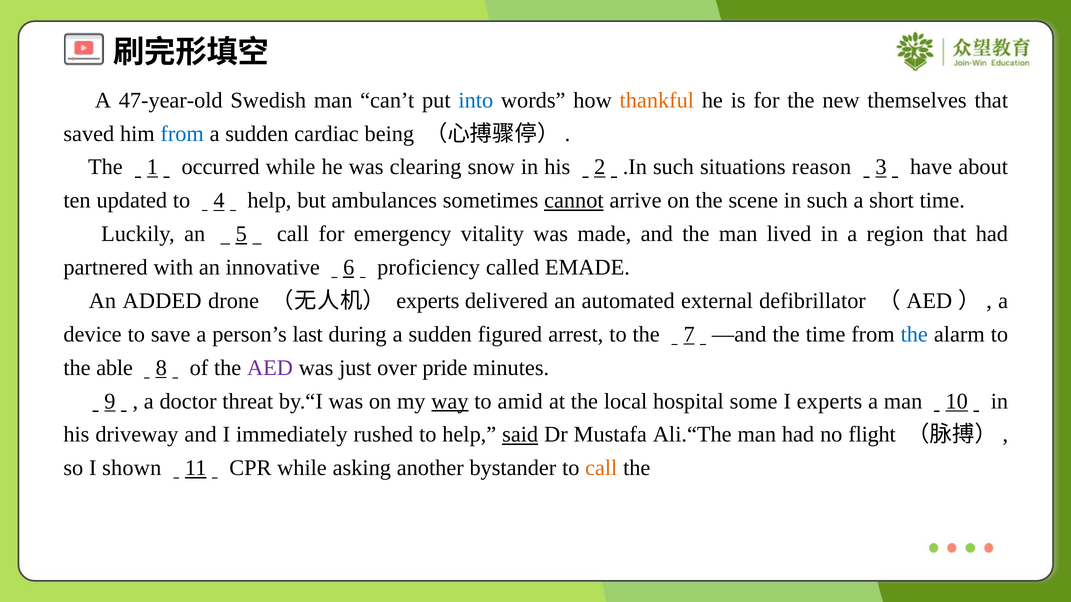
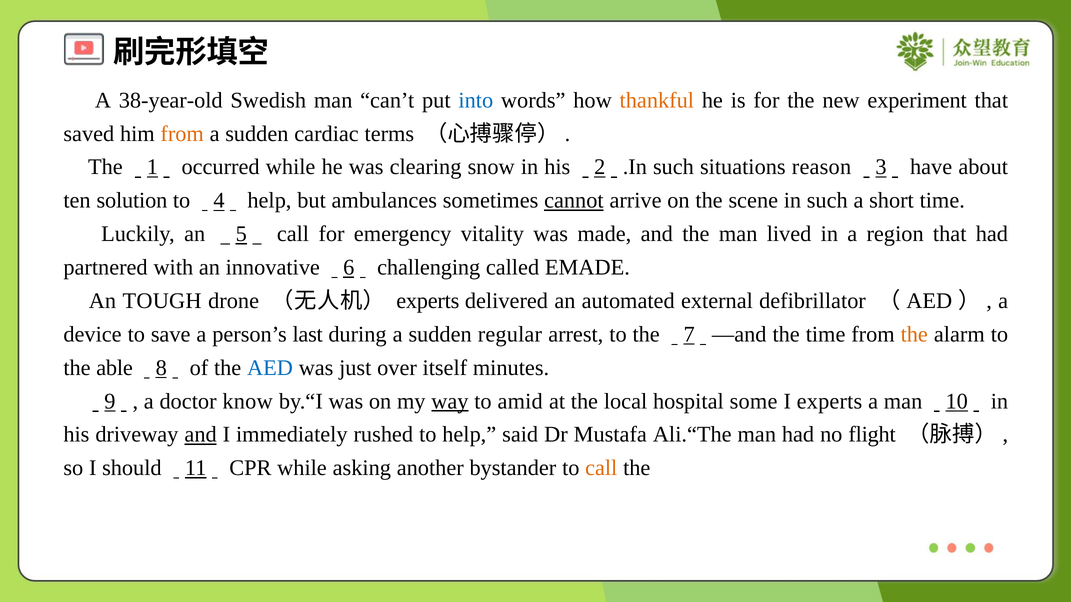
47-year-old: 47-year-old -> 38-year-old (171, 100)
themselves: themselves -> experiment (917, 100)
from colour: blue -> orange (182, 134)
being: being -> terms (389, 134)
updated: updated -> solution (132, 201)
proficiency: proficiency -> challenging (429, 268)
ADDED: ADDED -> TOUGH (162, 301)
figured: figured -> regular (510, 335)
the colour: blue -> orange (914, 335)
AED colour: purple -> blue (270, 368)
pride: pride -> itself (445, 368)
threat: threat -> know (248, 401)
and underline: none -> present (201, 435)
said underline: present -> none (520, 435)
shown: shown -> should (132, 468)
